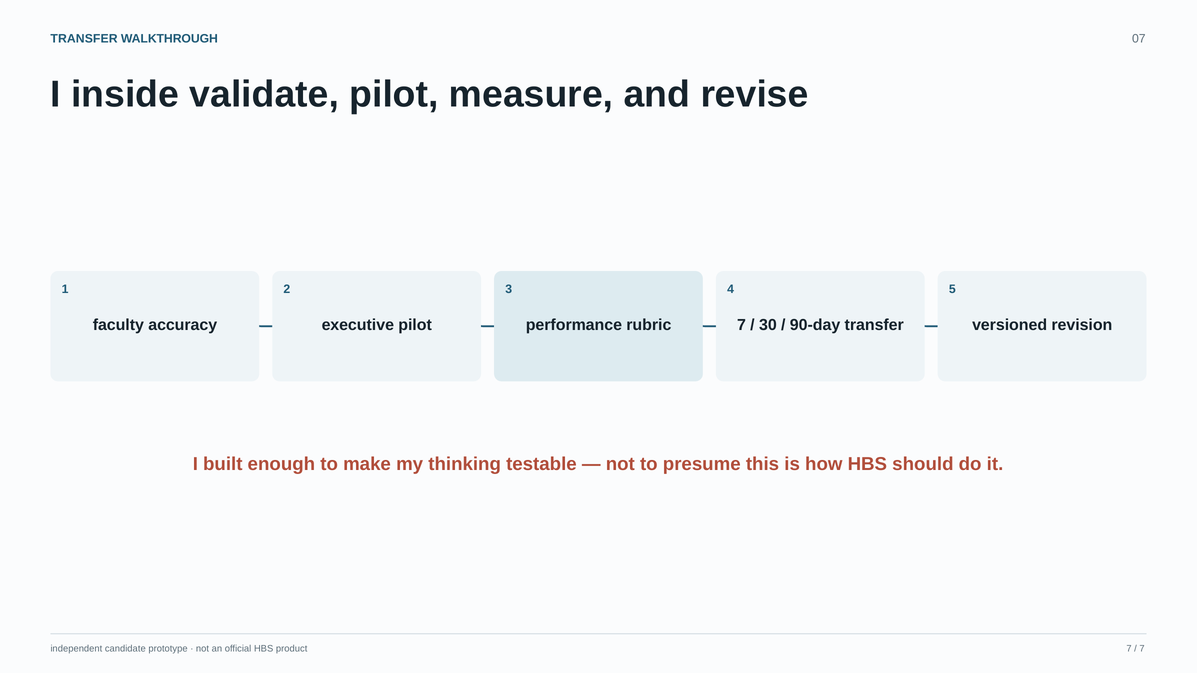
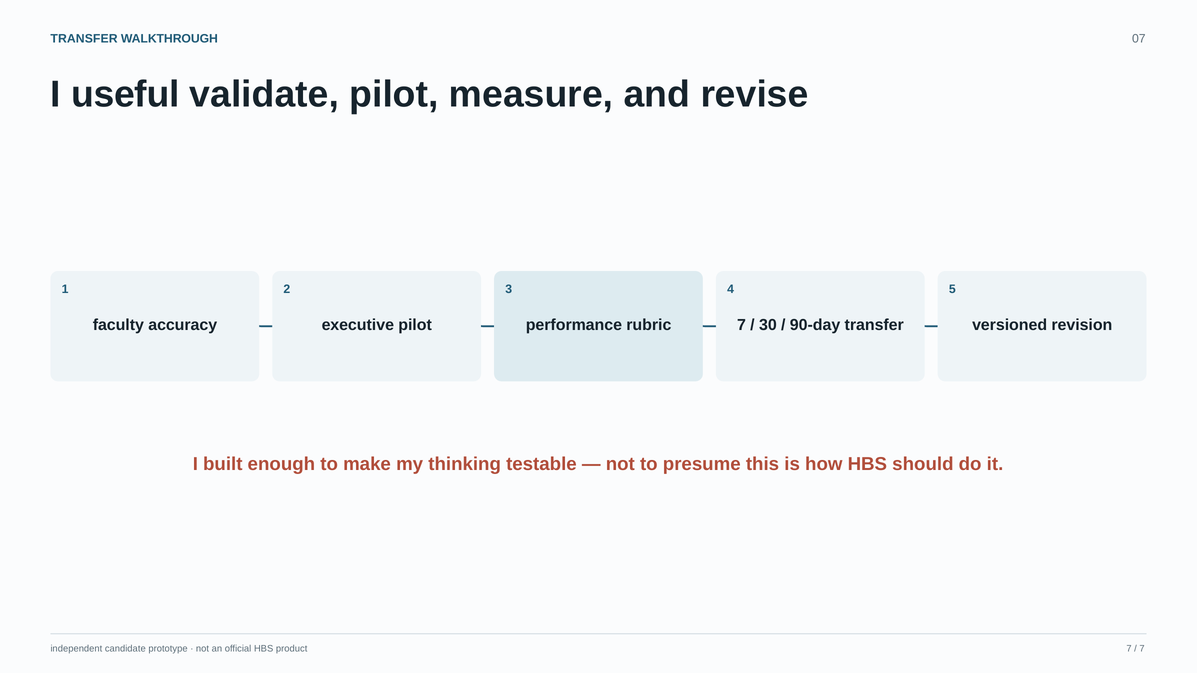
inside: inside -> useful (125, 94)
